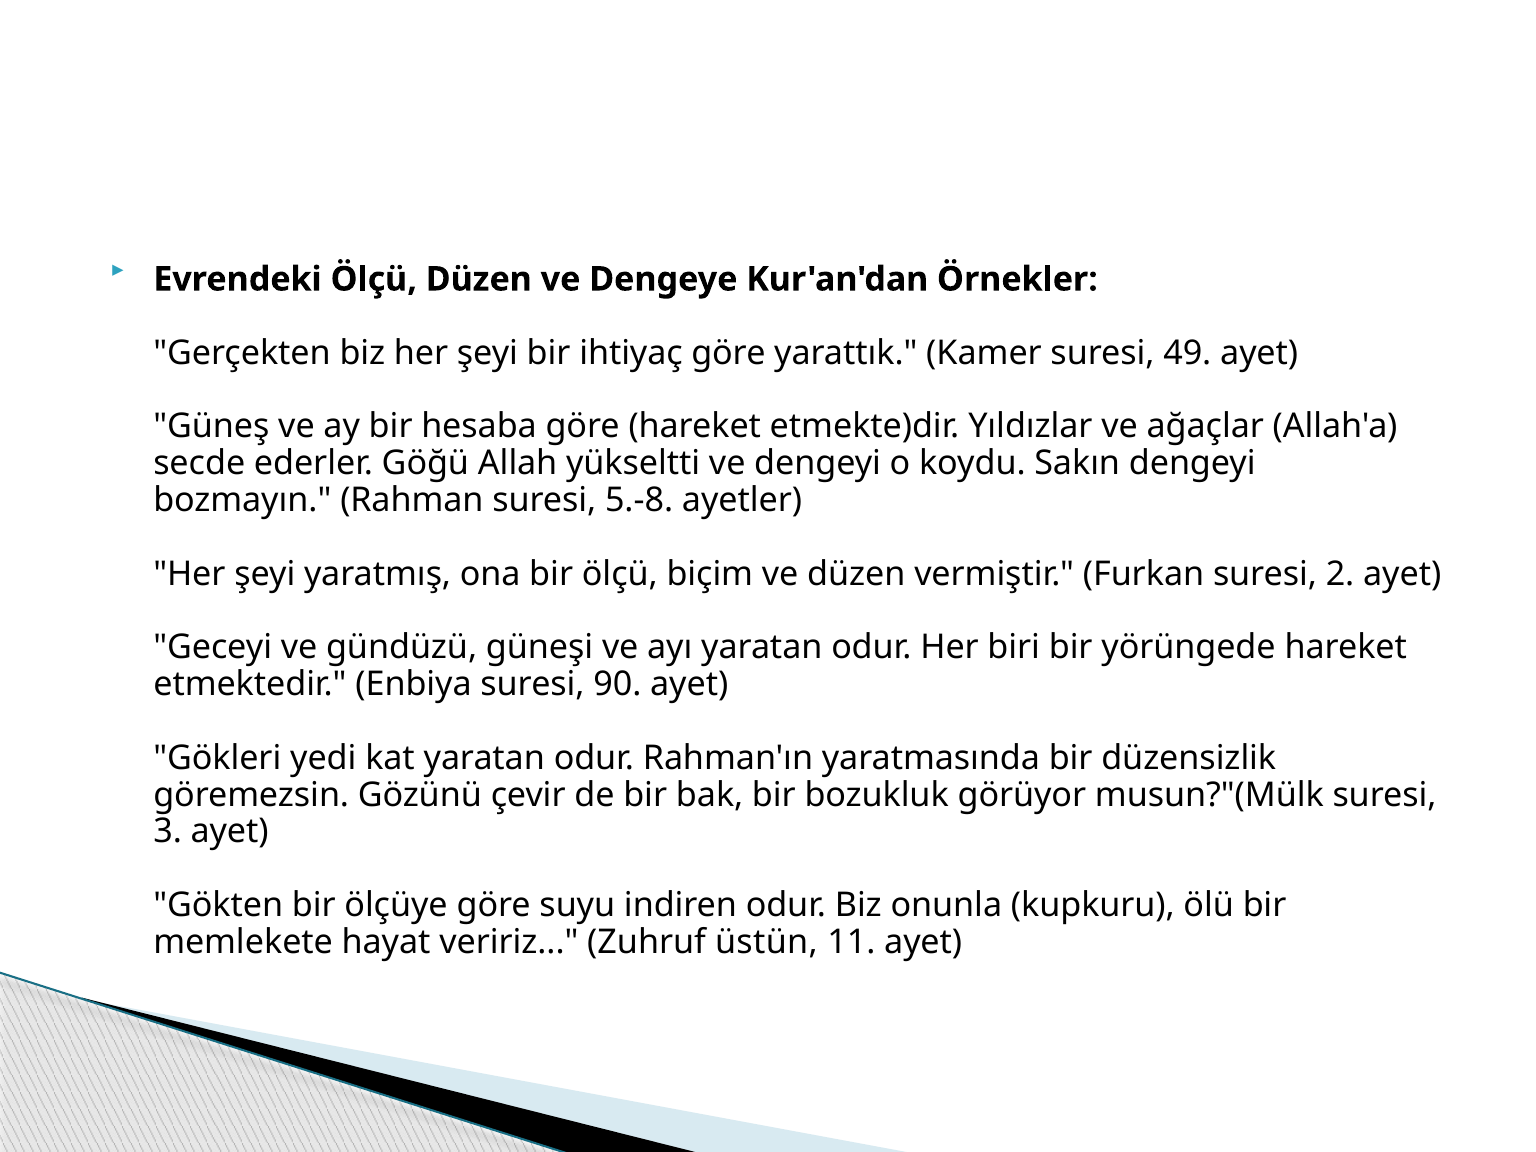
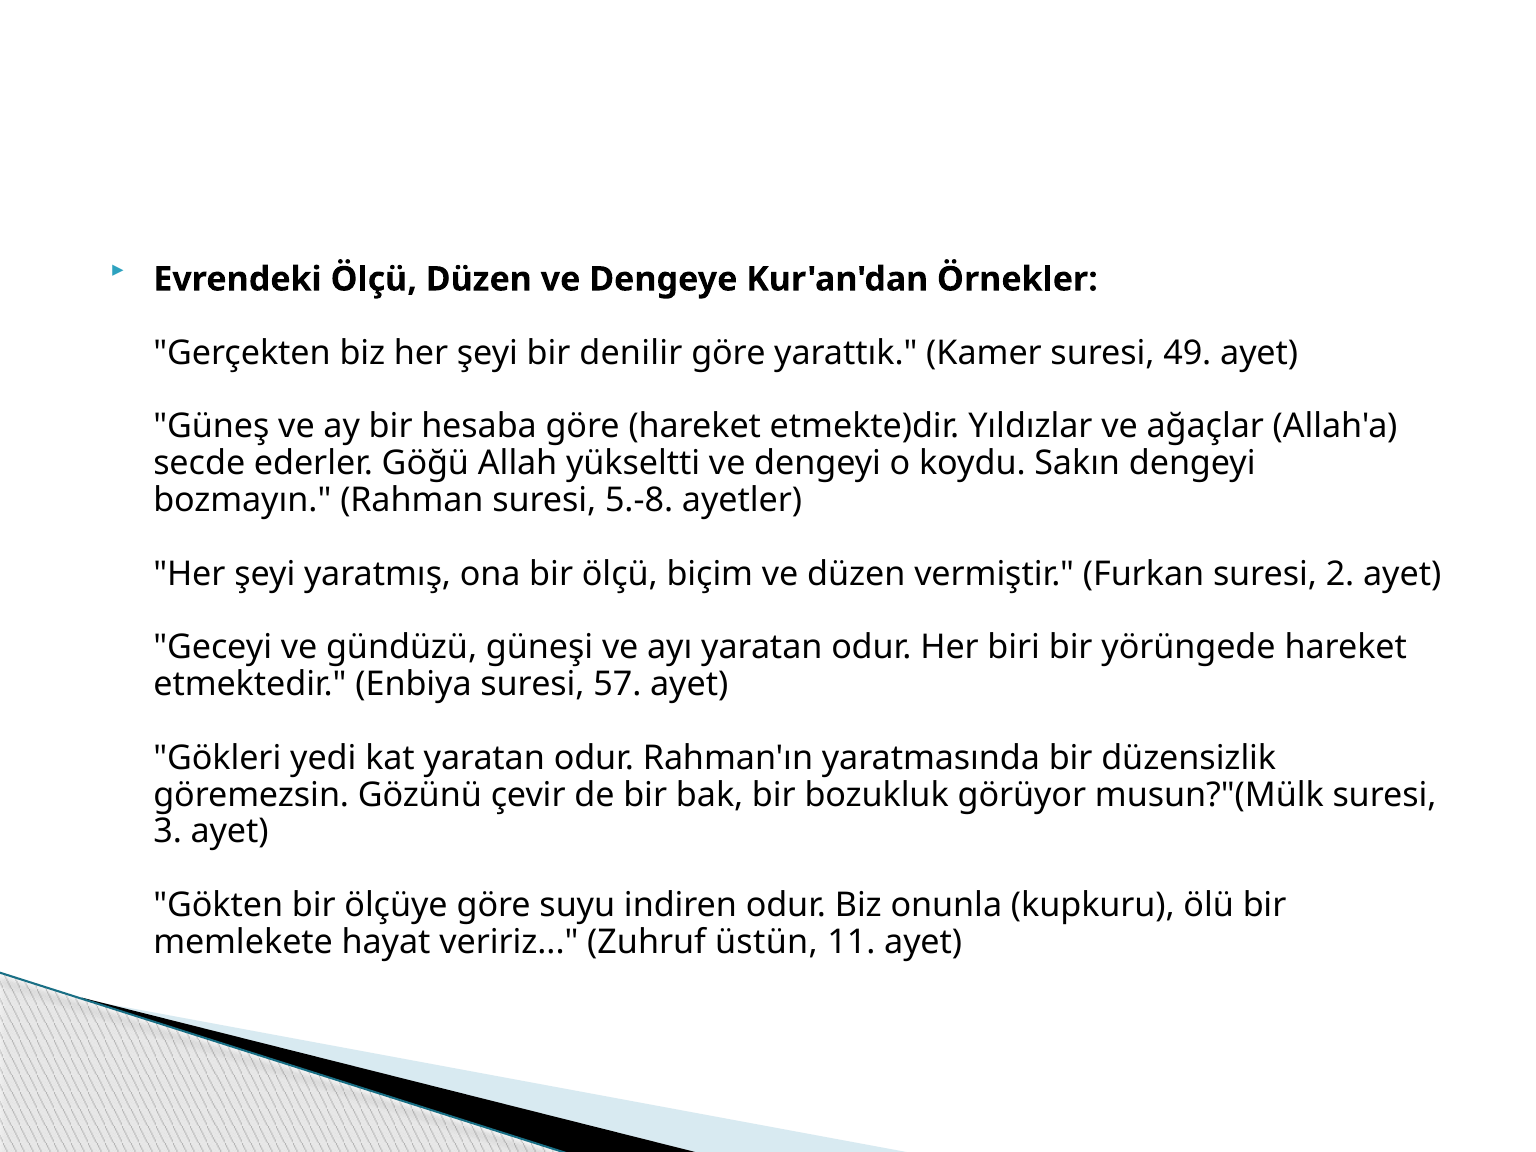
ihtiyaç: ihtiyaç -> denilir (631, 353)
90: 90 -> 57 (617, 684)
